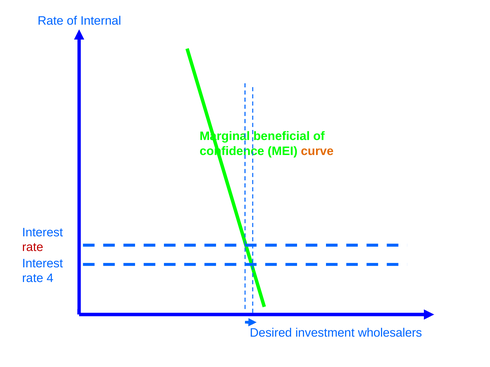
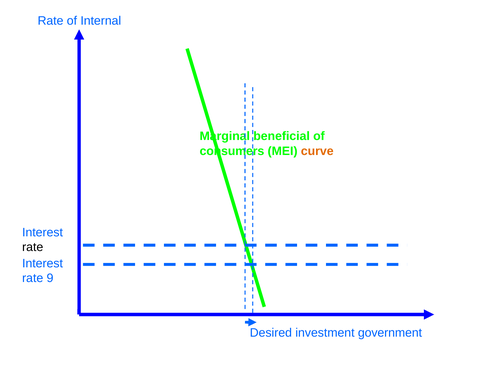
confidence: confidence -> consumers (232, 151)
rate colour: red -> black (33, 248)
4: 4 -> 9 (50, 278)
wholesalers: wholesalers -> government (390, 333)
